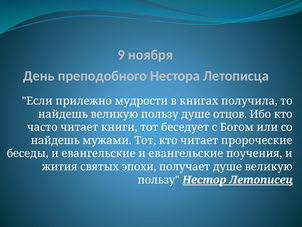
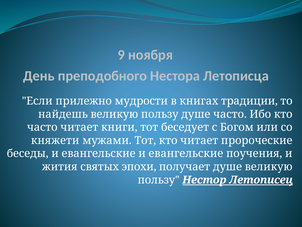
получила: получила -> традиции (249, 101)
душе отцов: отцов -> часто (230, 114)
найдешь: найдешь -> княжети (55, 140)
